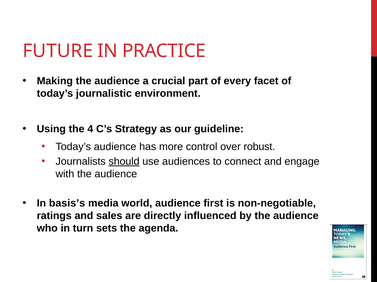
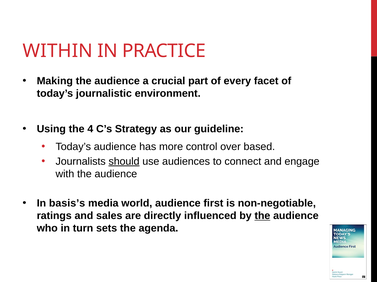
FUTURE: FUTURE -> WITHIN (58, 51)
robust: robust -> based (259, 147)
the underline: none -> present (262, 216)
